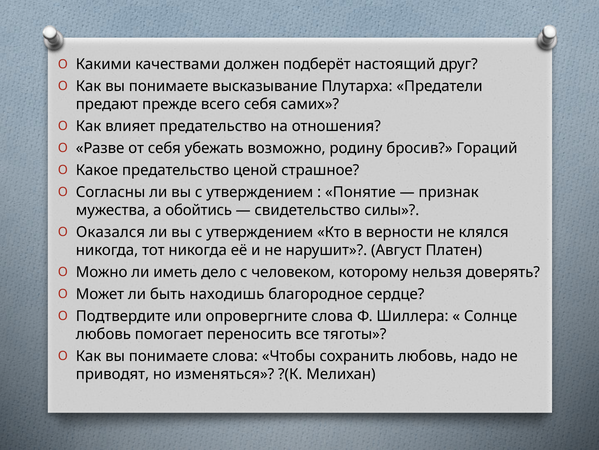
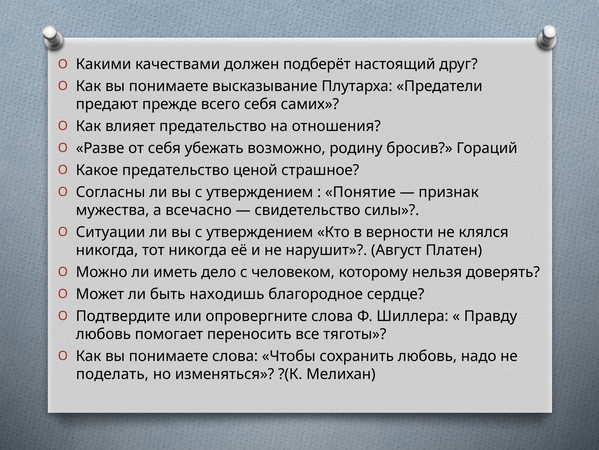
обойтись: обойтись -> всечасно (199, 210)
Оказался: Оказался -> Ситуации (111, 232)
Солнце: Солнце -> Правду (491, 316)
приводят: приводят -> поделать (112, 374)
